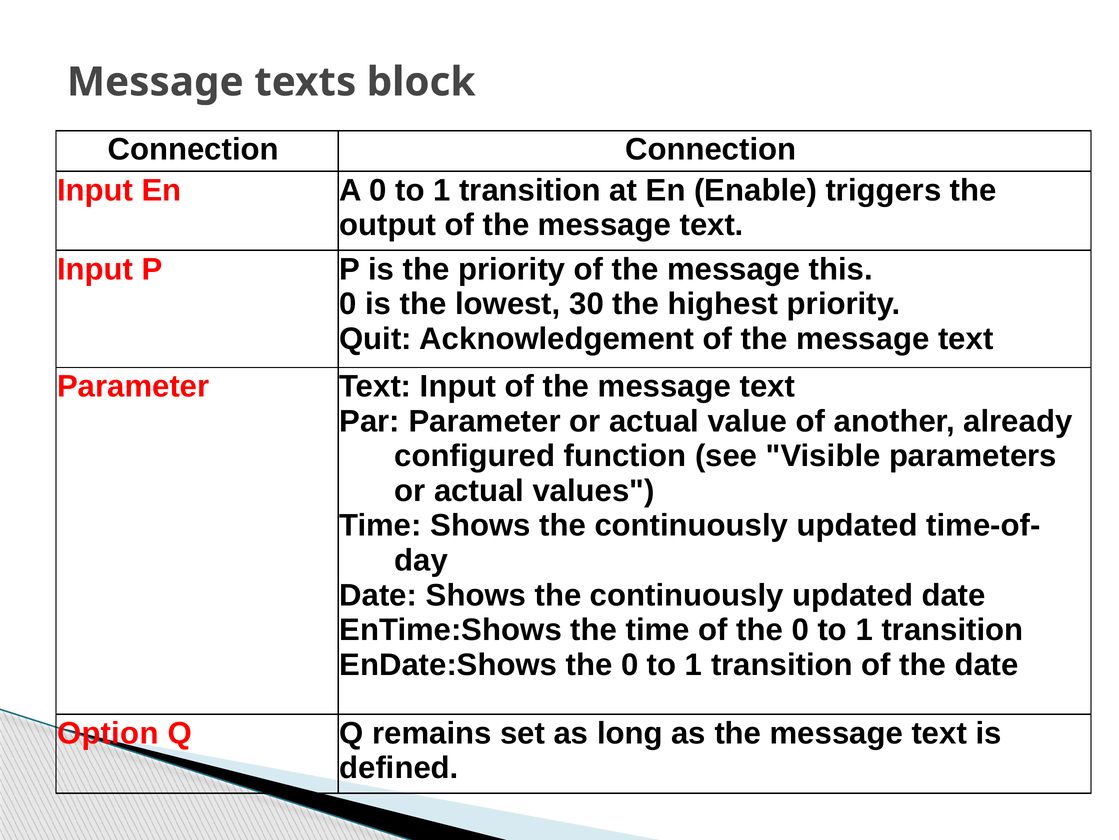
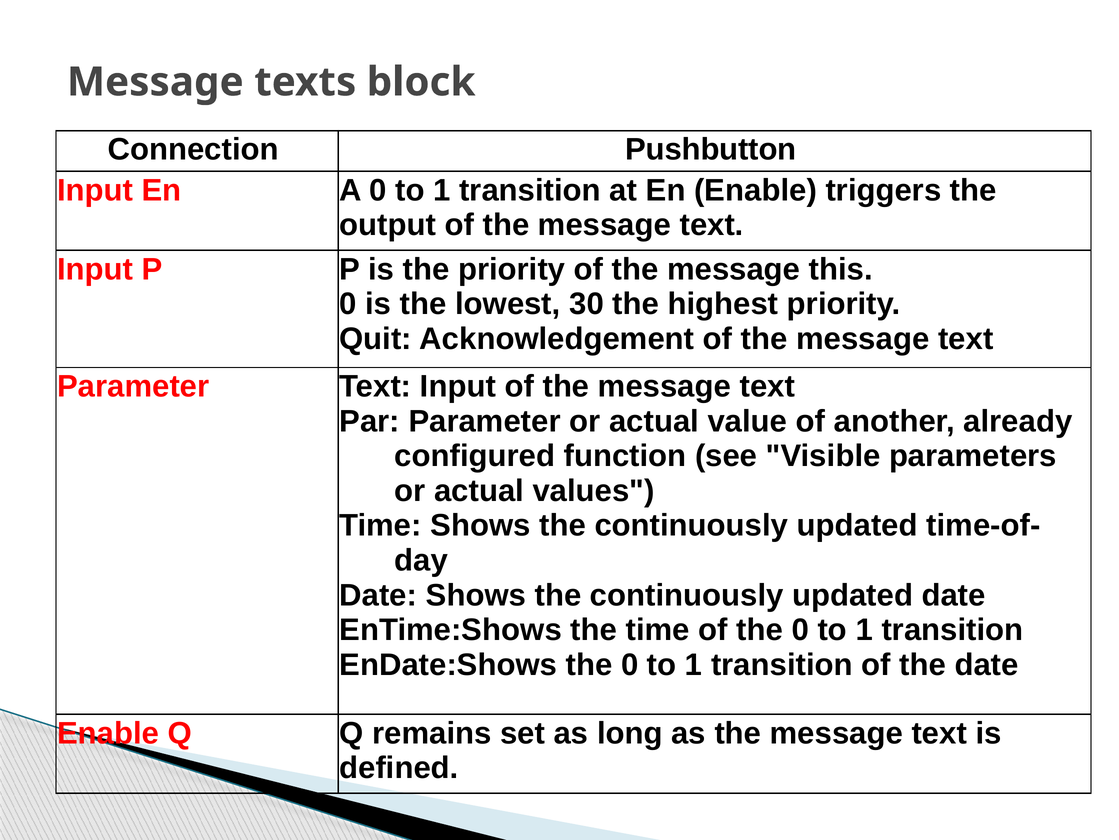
Connection Connection: Connection -> Pushbutton (711, 150)
Option: Option -> Enable (108, 733)
